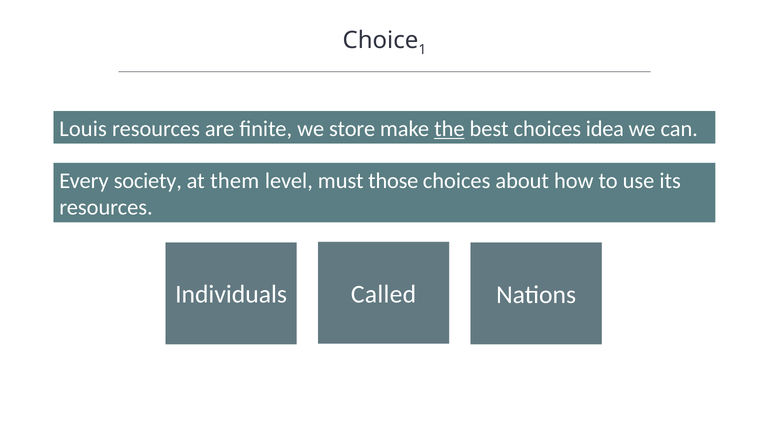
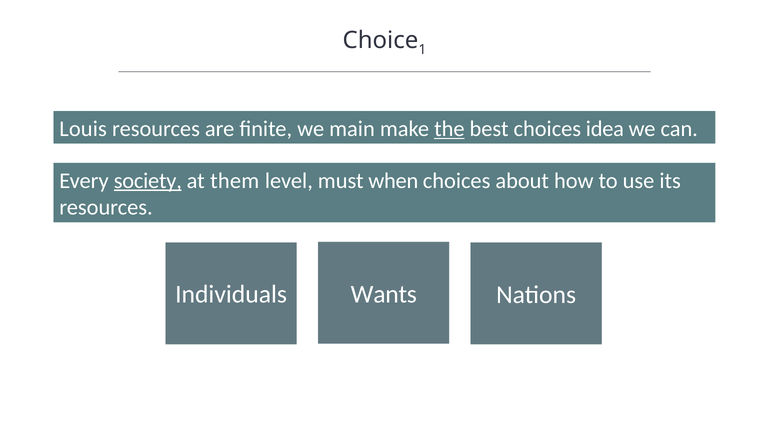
store: store -> main (352, 129)
society underline: none -> present (148, 181)
those: those -> when (393, 181)
Called: Called -> Wants (384, 295)
